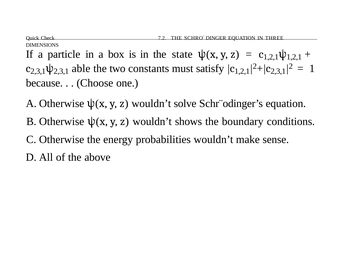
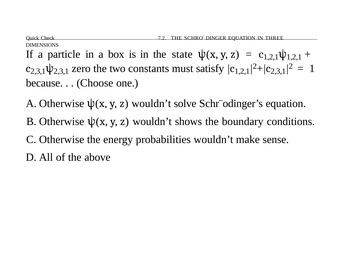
able: able -> zero (81, 68)
